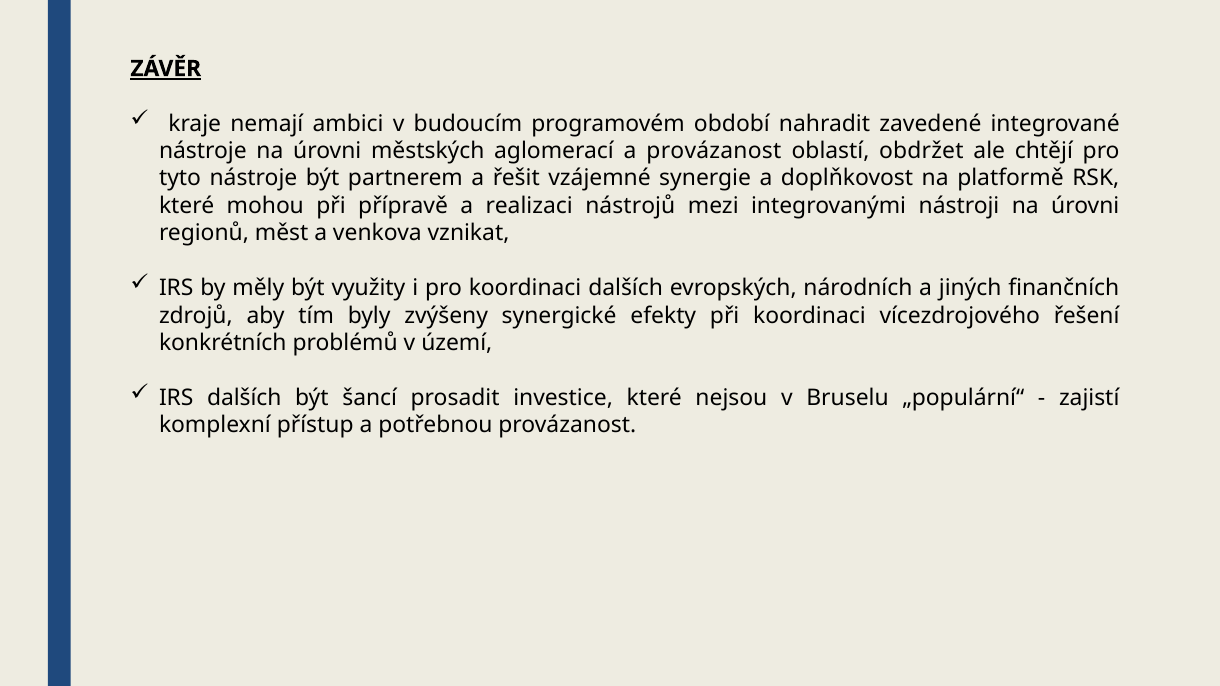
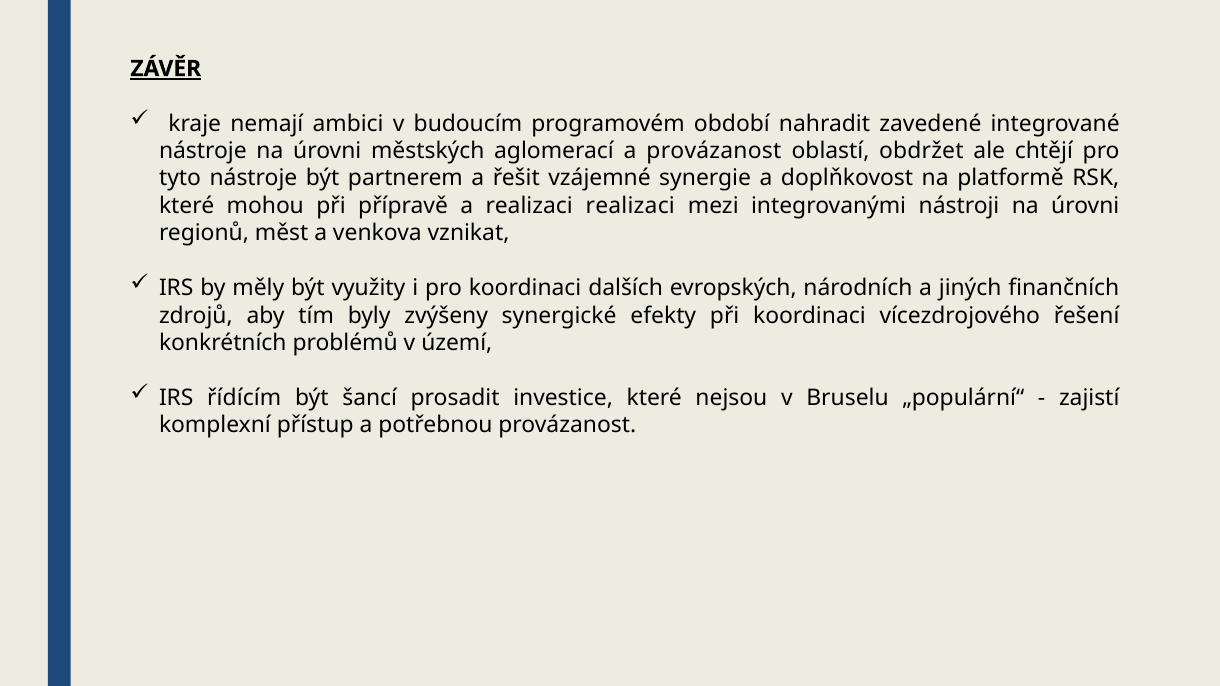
realizaci nástrojů: nástrojů -> realizaci (630, 206)
IRS dalších: dalších -> řídícím (244, 398)
